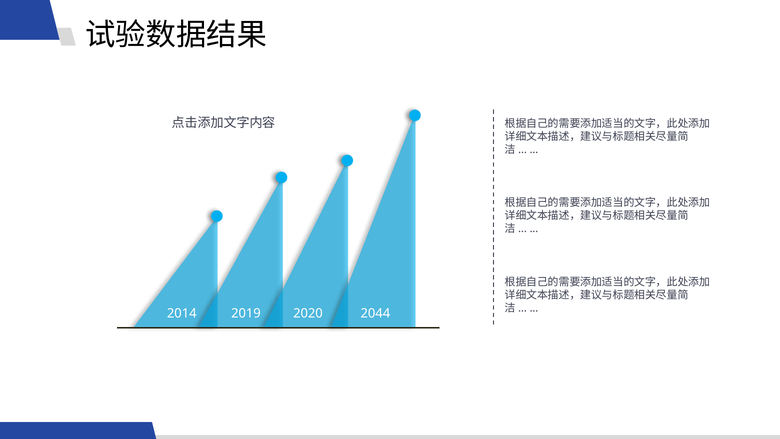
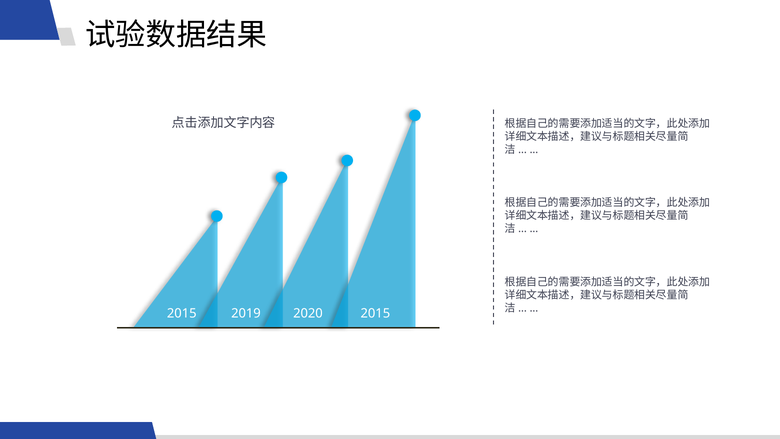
2014: 2014 -> 2015 (182, 313)
2020 2044: 2044 -> 2015 (375, 313)
